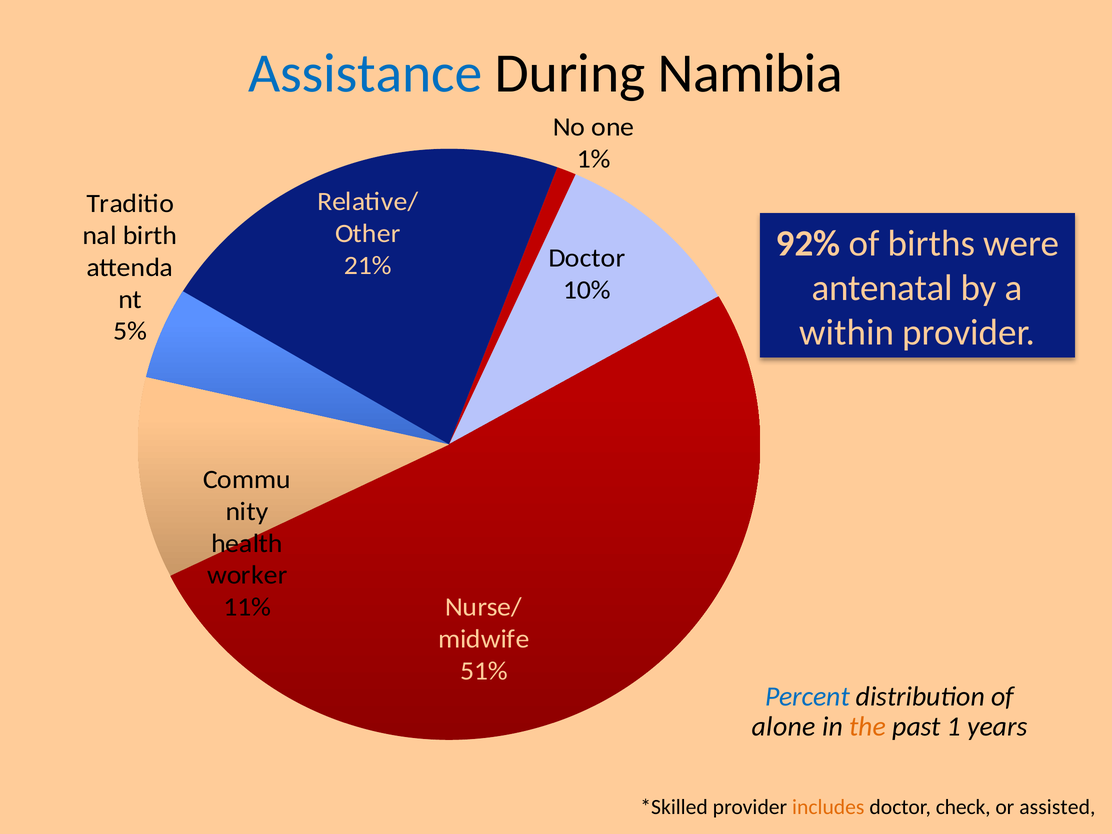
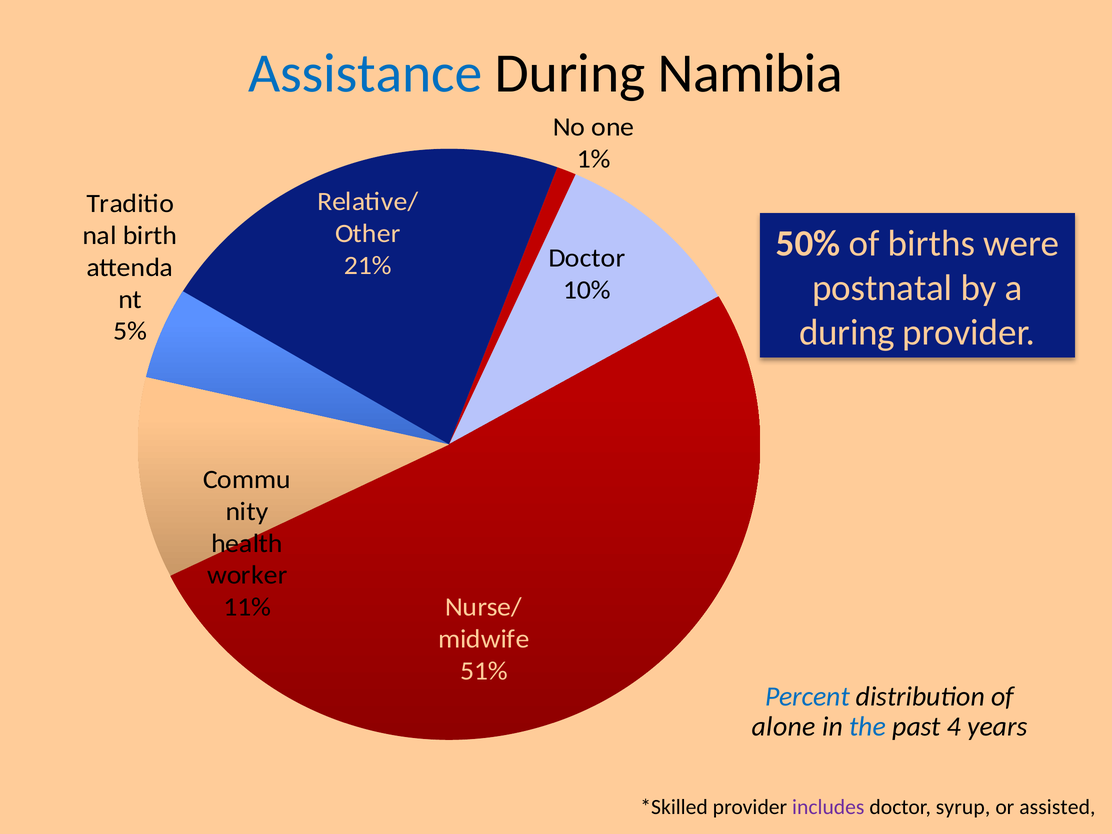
92%: 92% -> 50% (808, 243)
antenatal: antenatal -> postnatal (882, 288)
within: within -> during (847, 332)
the colour: orange -> blue (868, 727)
1: 1 -> 4 (954, 727)
includes colour: orange -> purple (828, 807)
check: check -> syrup (963, 807)
